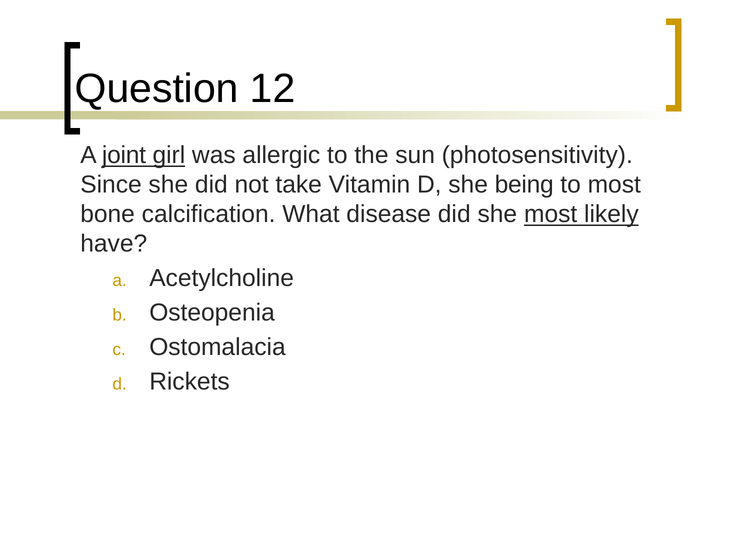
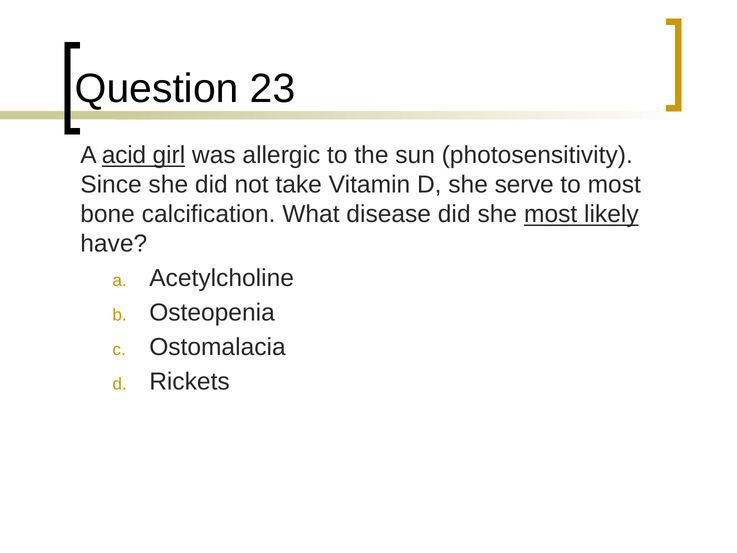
12: 12 -> 23 (273, 88)
joint: joint -> acid (124, 155)
being: being -> serve (524, 185)
